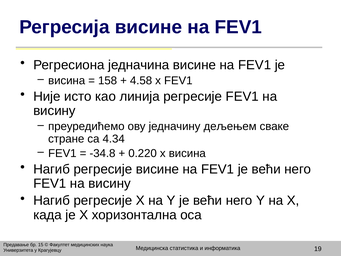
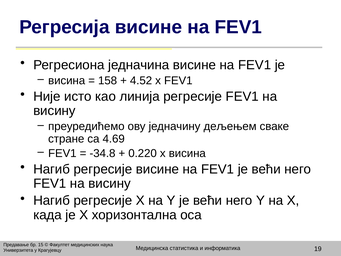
4.58: 4.58 -> 4.52 (141, 80)
4.34: 4.34 -> 4.69 (114, 139)
